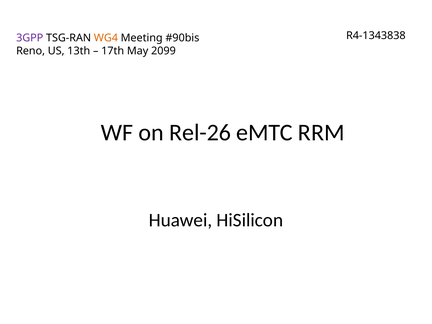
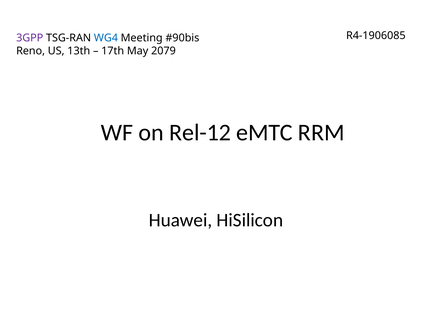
R4-1343838: R4-1343838 -> R4-1906085 (376, 36)
WG4 colour: orange -> blue (106, 38)
2099: 2099 -> 2079 (163, 51)
Rel-26: Rel-26 -> Rel-12 (200, 133)
